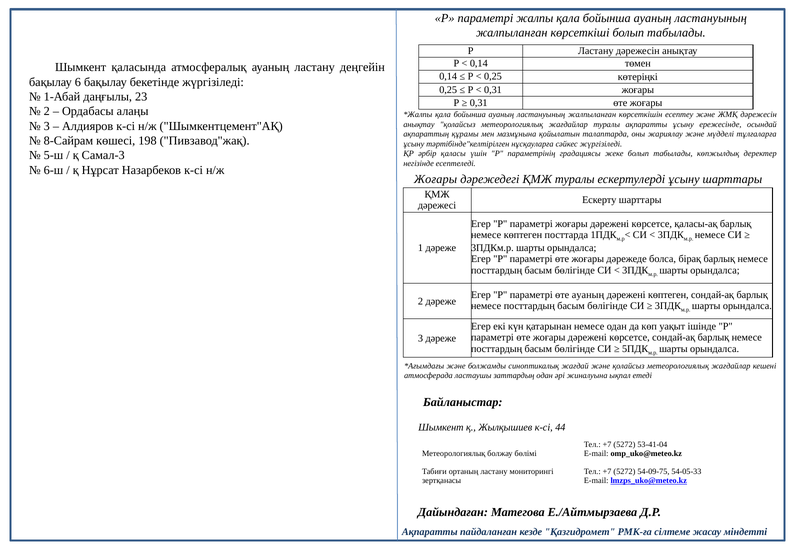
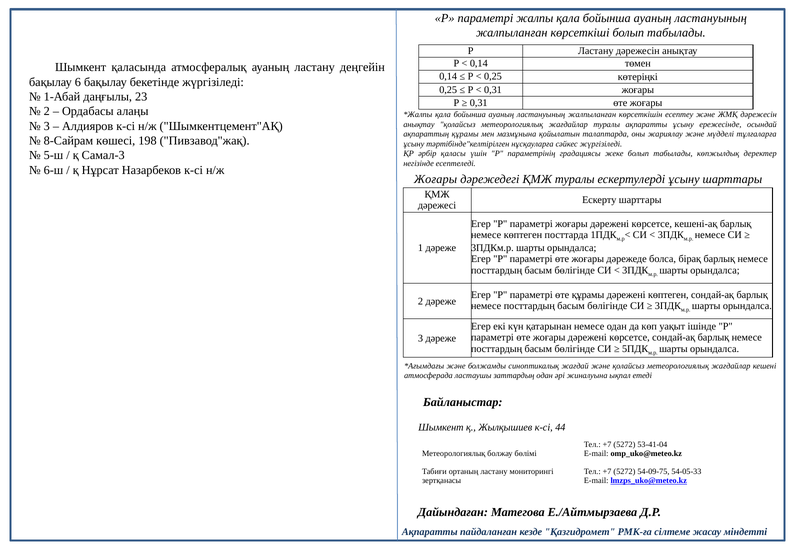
қаласы-ақ: қаласы-ақ -> кешені-ақ (696, 224)
өте ауаның: ауаның -> құрамы (588, 295)
